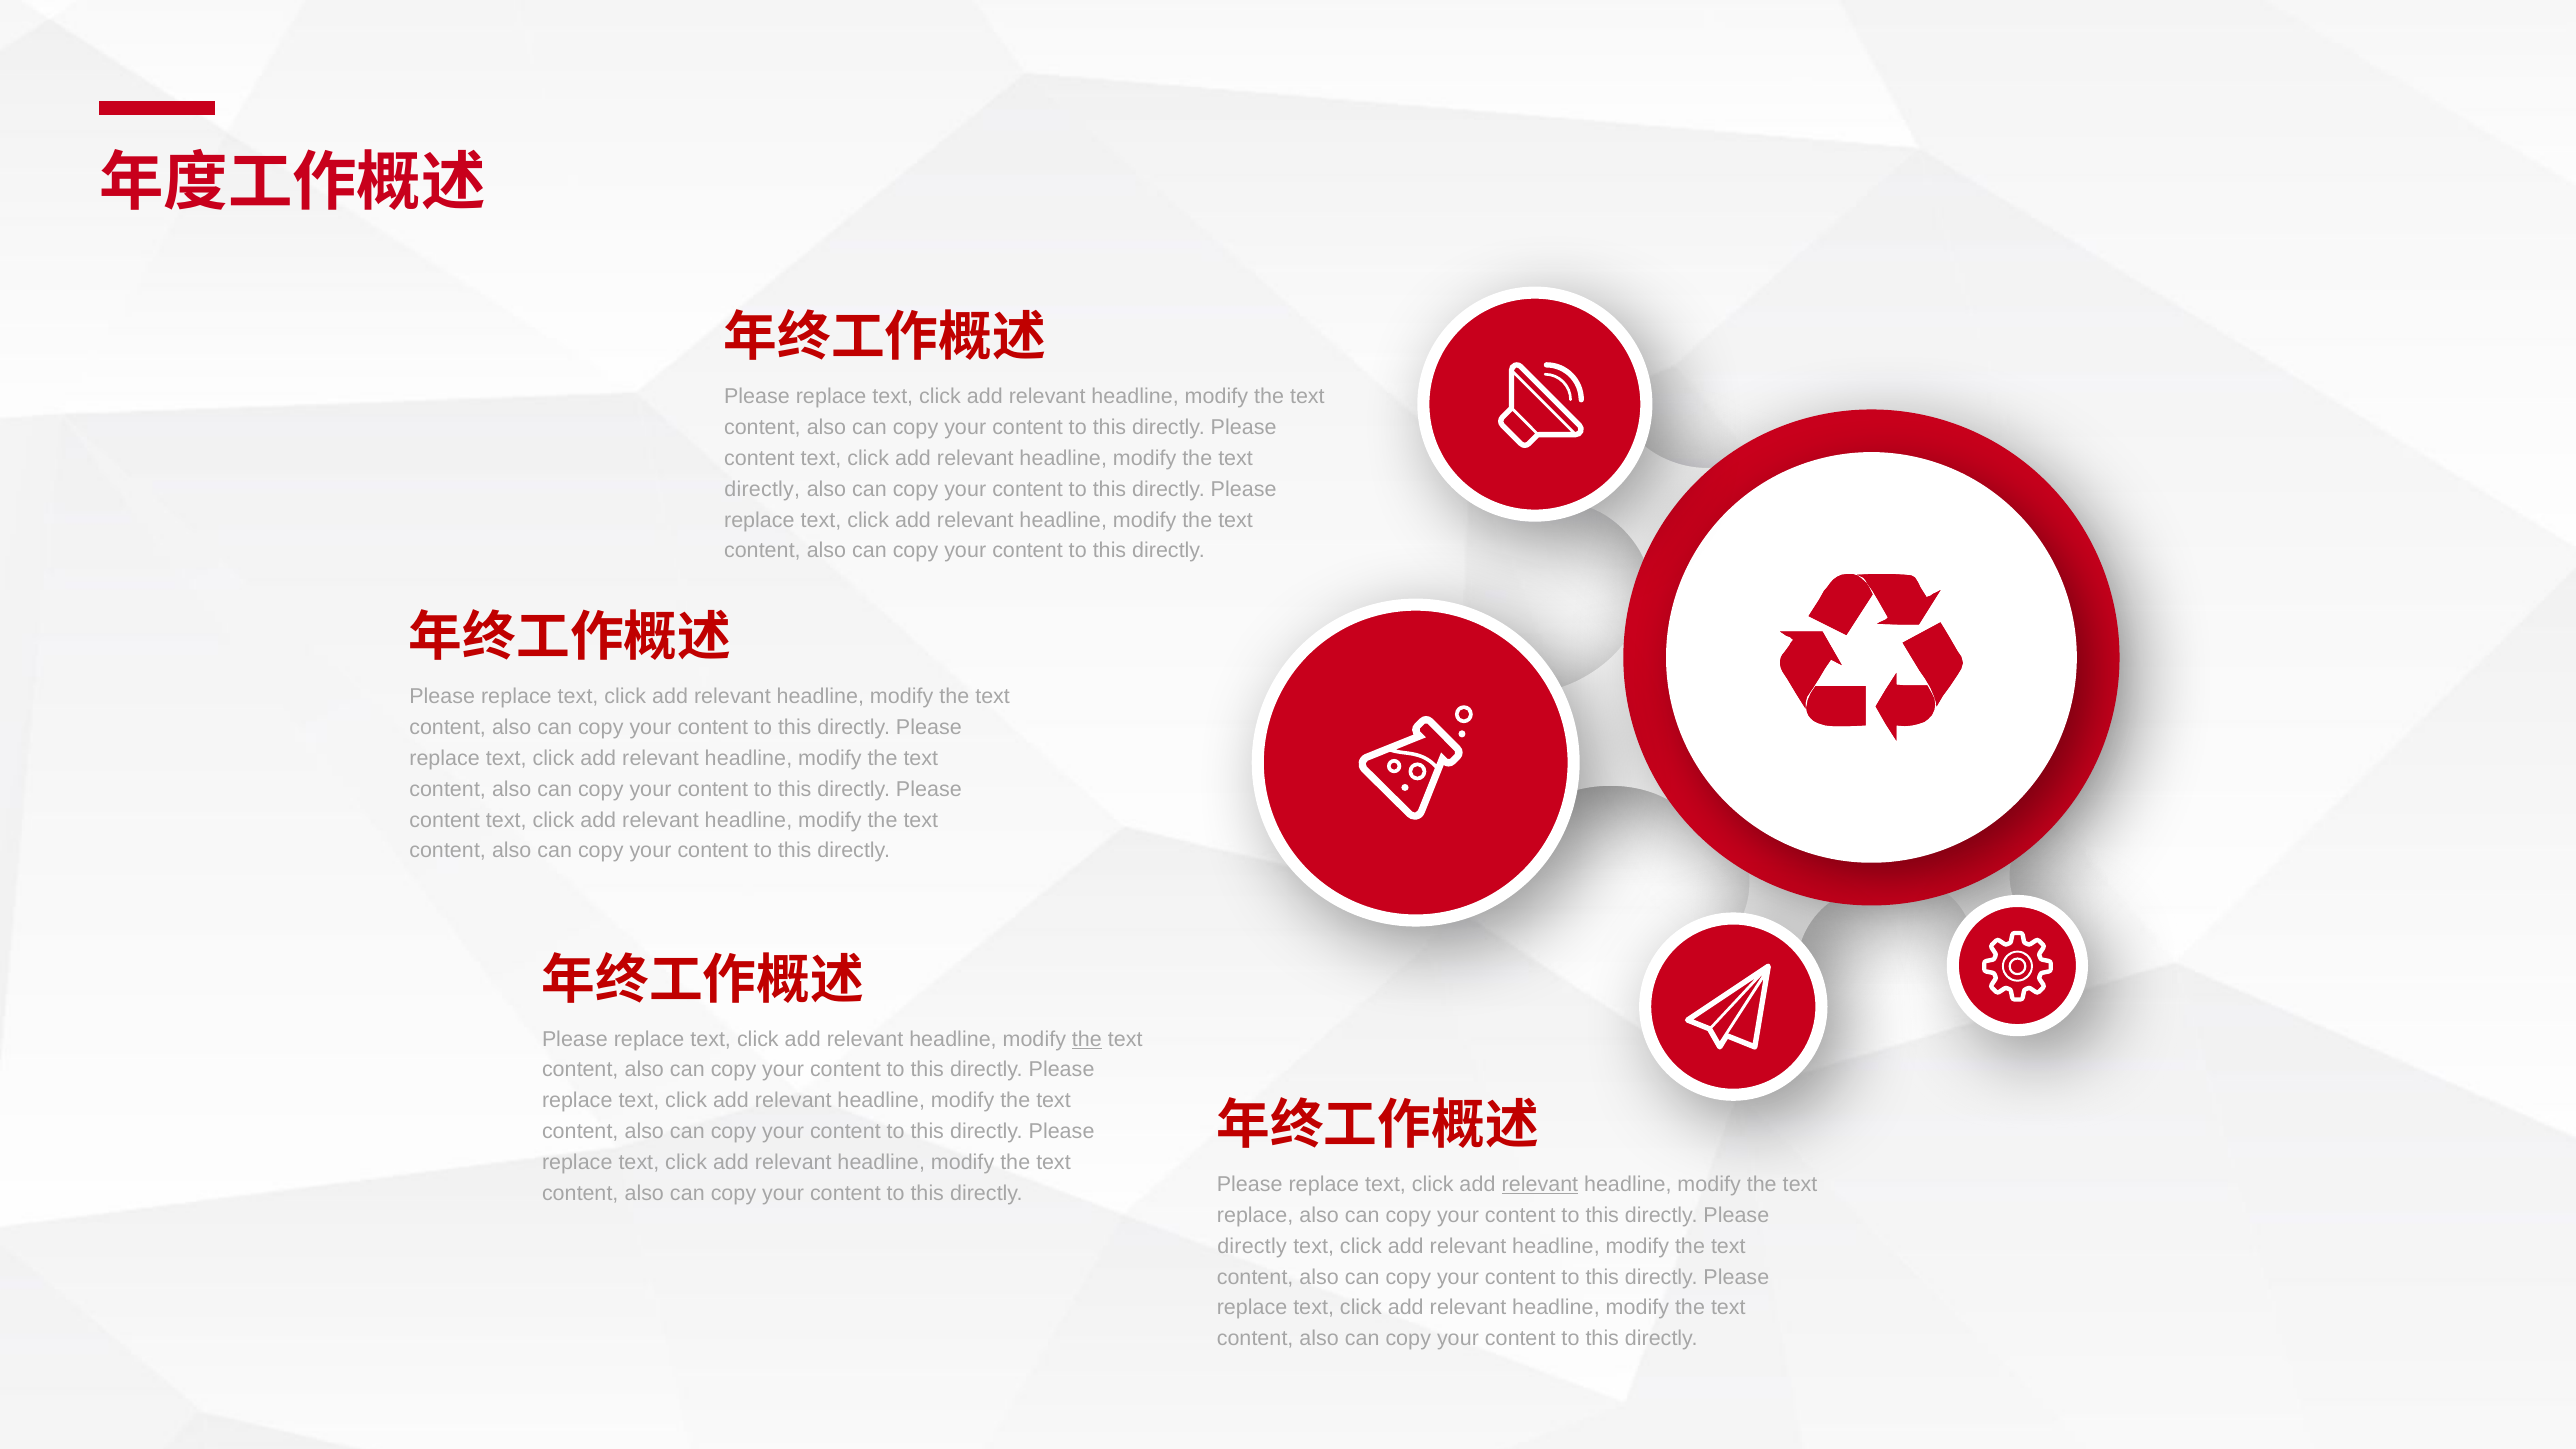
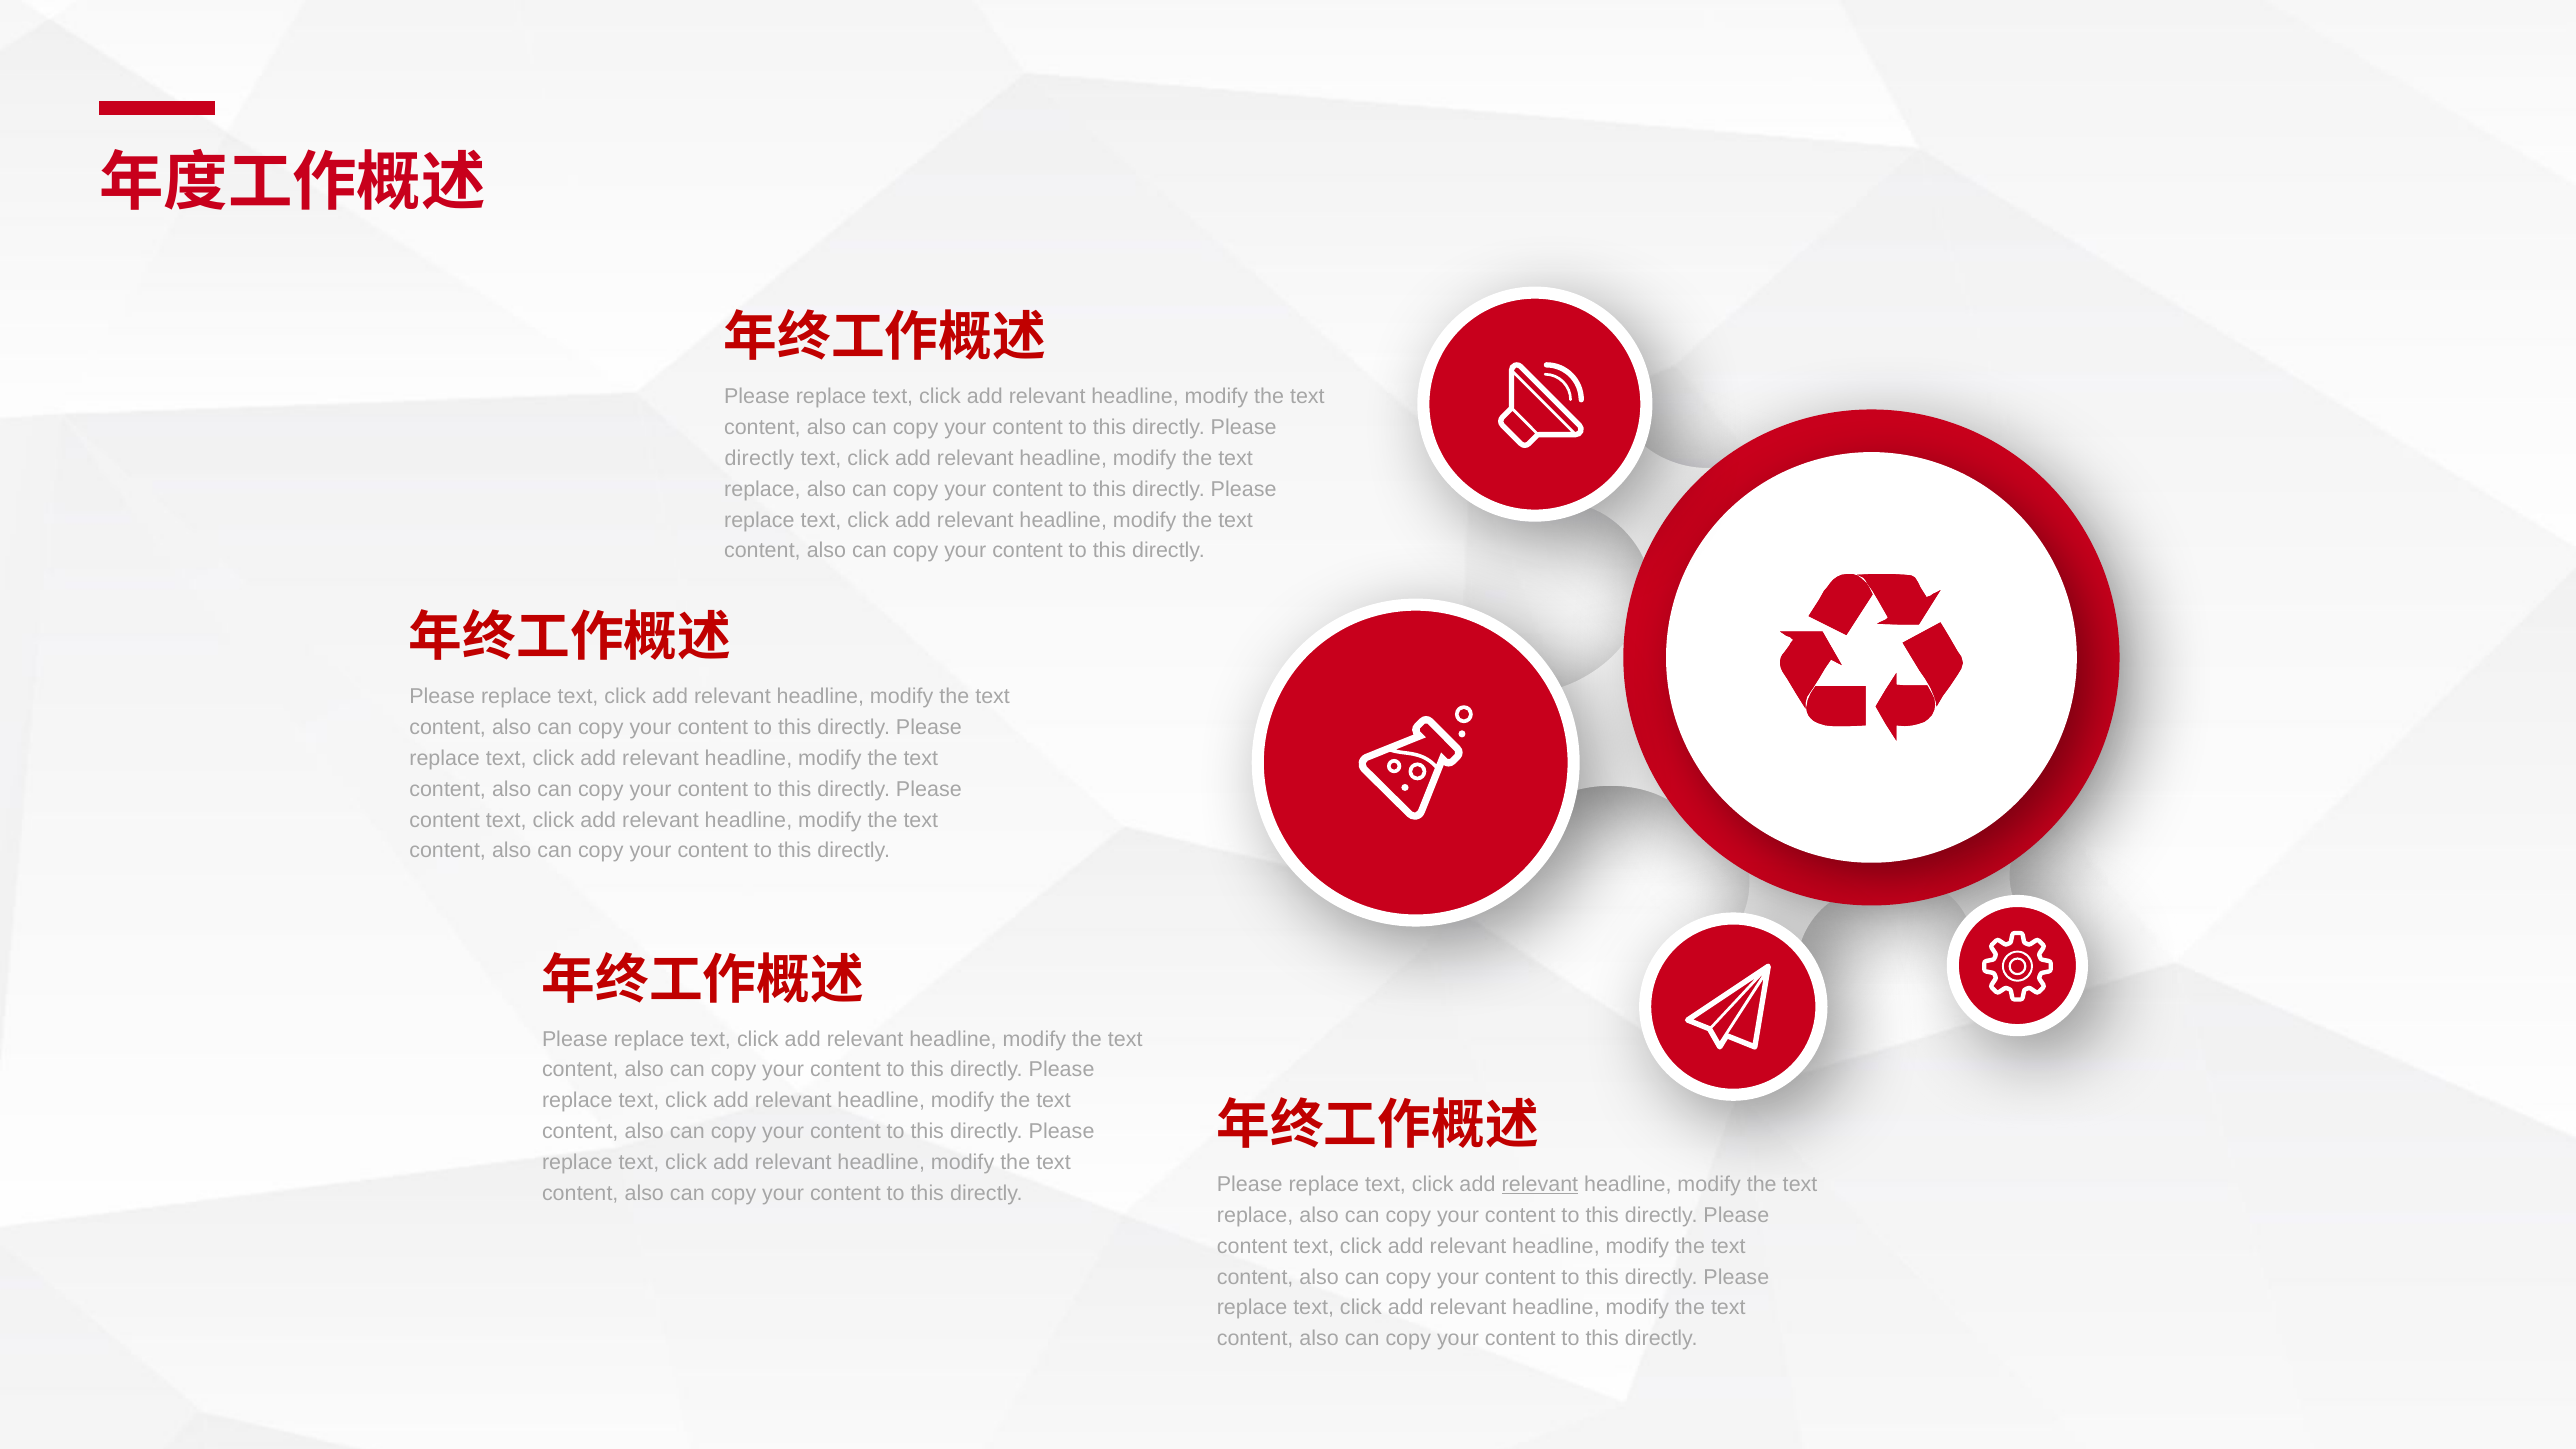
content: content -> directly (759, 458)
directly: directly -> replace (762, 489)
the underline: present -> none (1087, 1039)
directly: directly -> content (1252, 1246)
